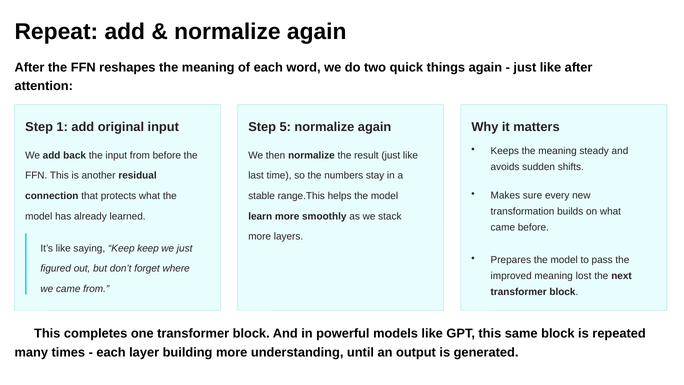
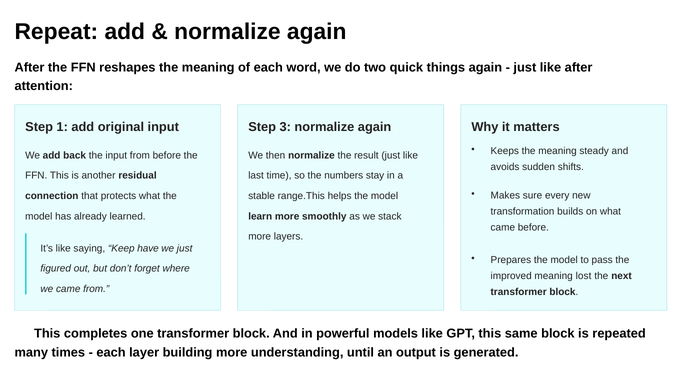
5: 5 -> 3 (285, 127)
Keep keep: keep -> have (148, 248)
